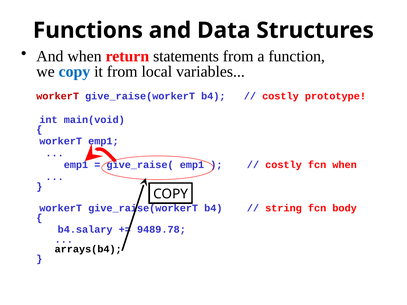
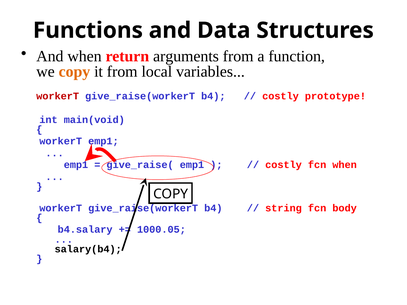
statements: statements -> arguments (186, 56)
copy colour: blue -> orange (74, 72)
9489.78: 9489.78 -> 1000.05 (161, 230)
arrays(b4: arrays(b4 -> salary(b4 (88, 249)
